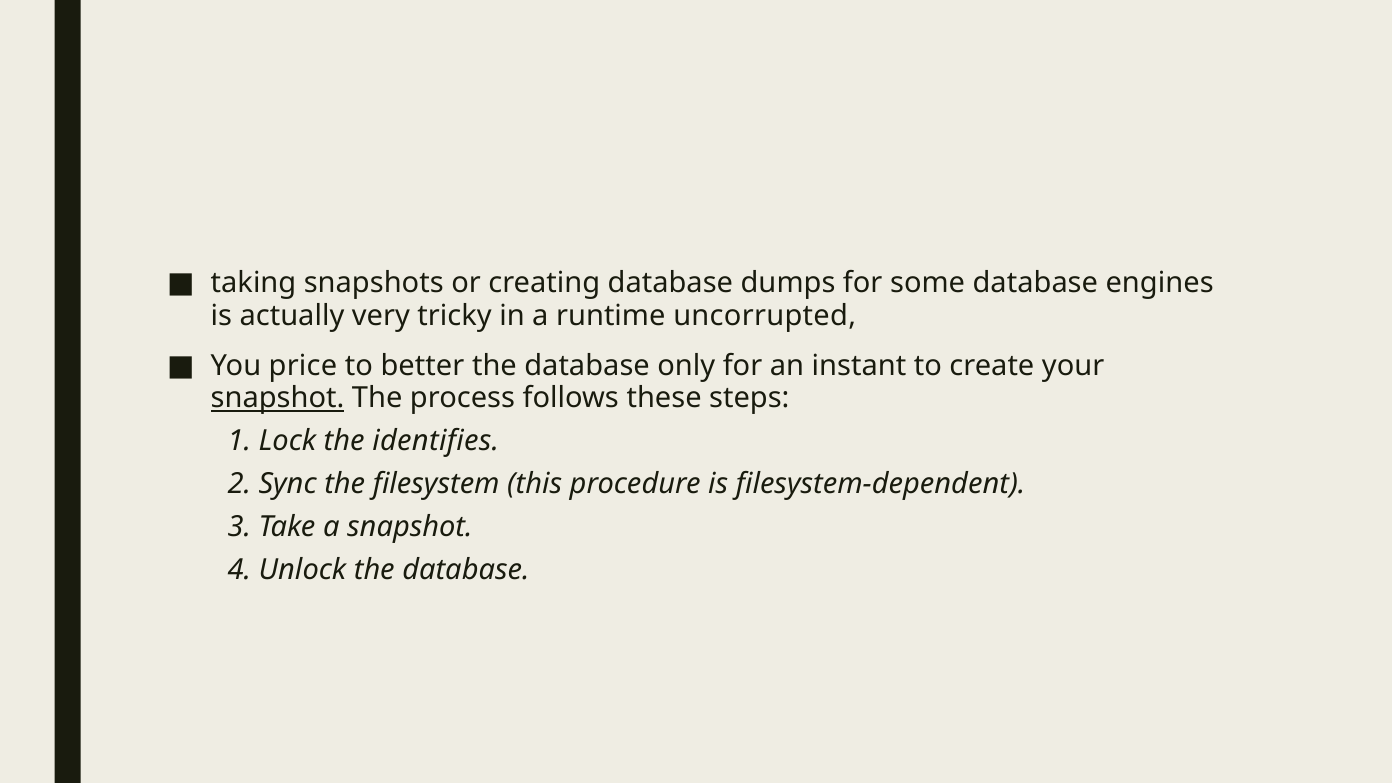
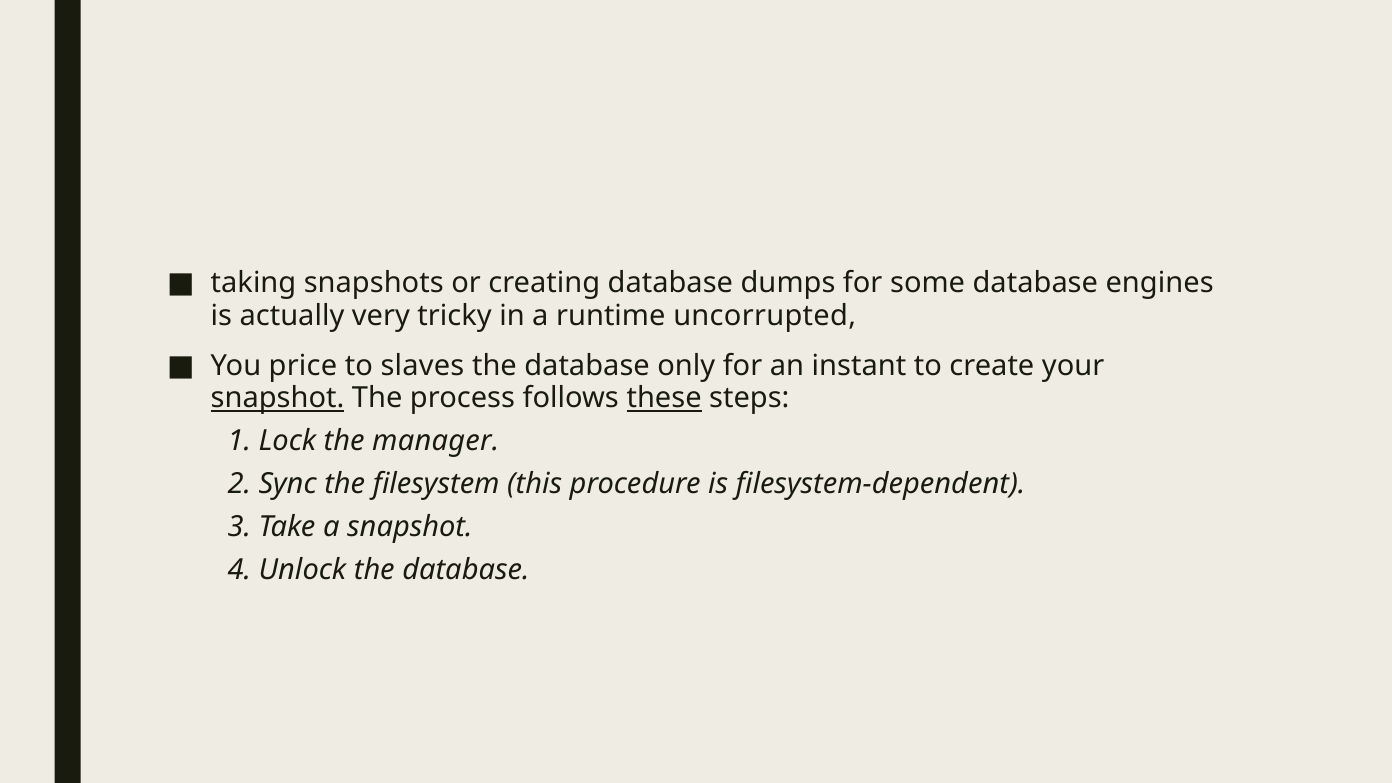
better: better -> slaves (422, 366)
these underline: none -> present (664, 398)
identifies: identifies -> manager (436, 441)
